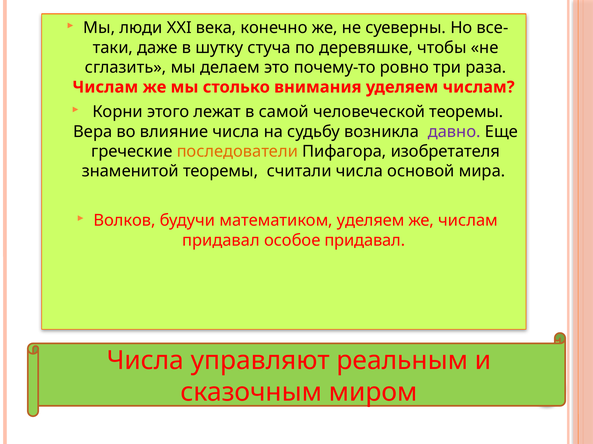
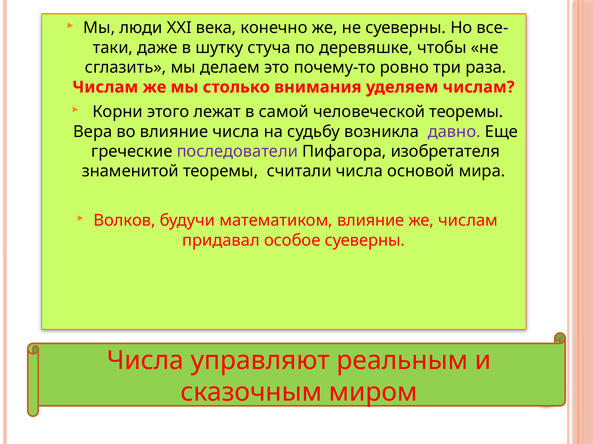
последователи colour: orange -> purple (237, 152)
математиком уделяем: уделяем -> влияние (371, 221)
особое придавал: придавал -> суеверны (365, 241)
